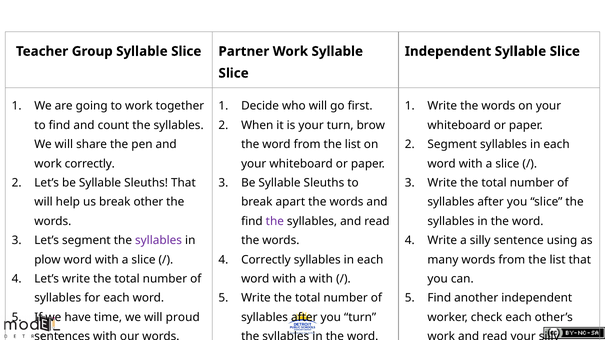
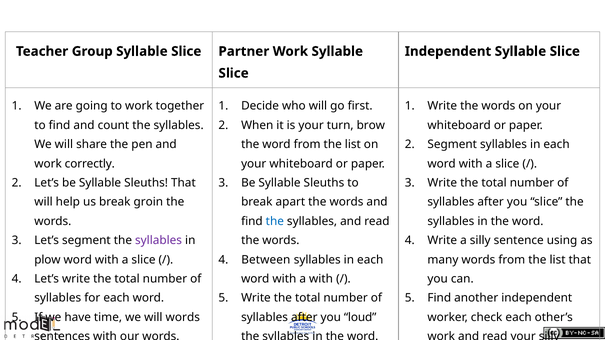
break other: other -> groin (148, 202)
the colour: purple -> blue (275, 221)
Correctly: Correctly -> Between (266, 260)
will proud: proud -> words (183, 318)
you turn: turn -> loud (360, 318)
